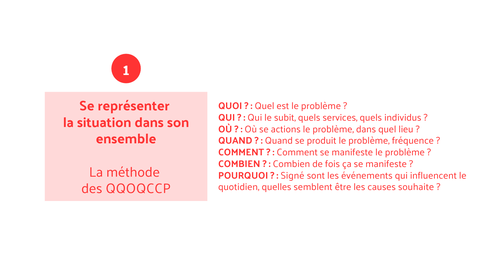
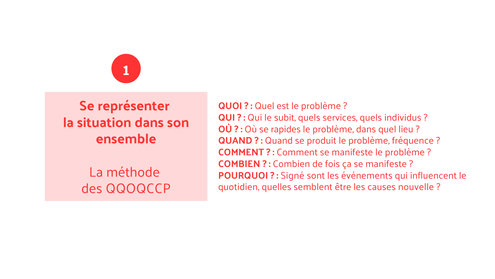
actions: actions -> rapides (286, 129)
souhaite: souhaite -> nouvelle (416, 187)
